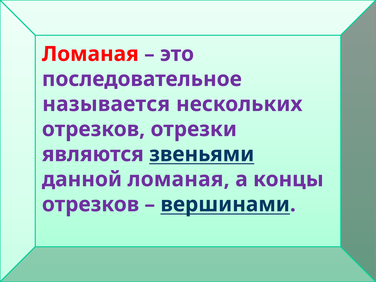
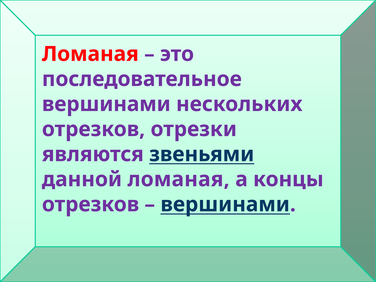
называется: называется -> вершинами (106, 104)
